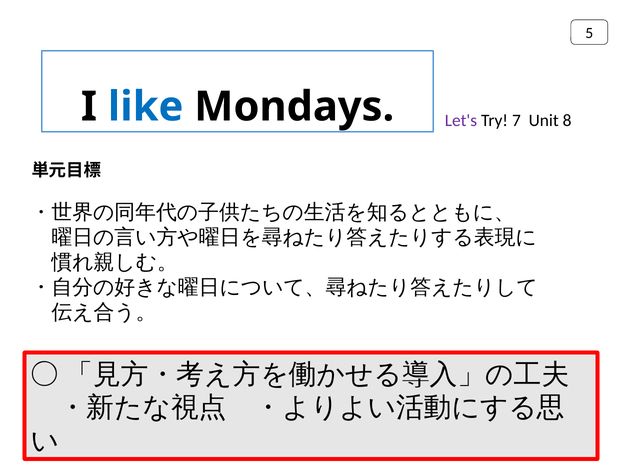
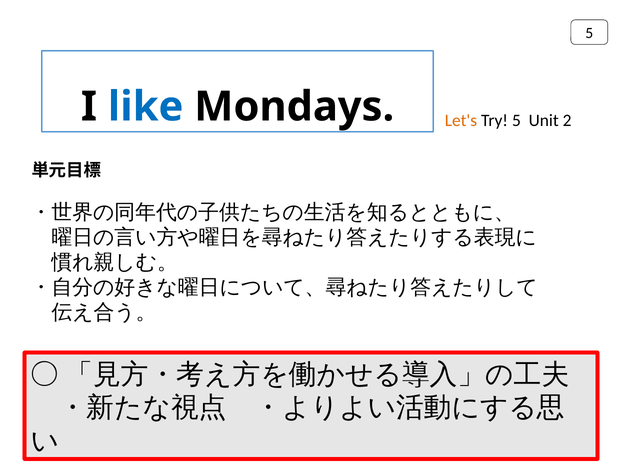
Let's colour: purple -> orange (461, 121)
Try 7: 7 -> 5 (516, 121)
8: 8 -> 2 (567, 121)
